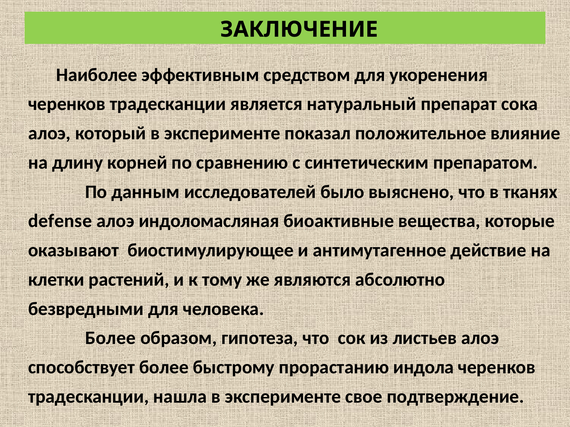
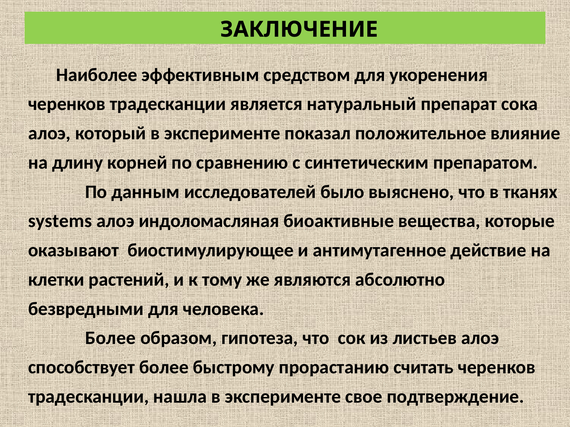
defense: defense -> systems (60, 221)
индола: индола -> считать (424, 368)
